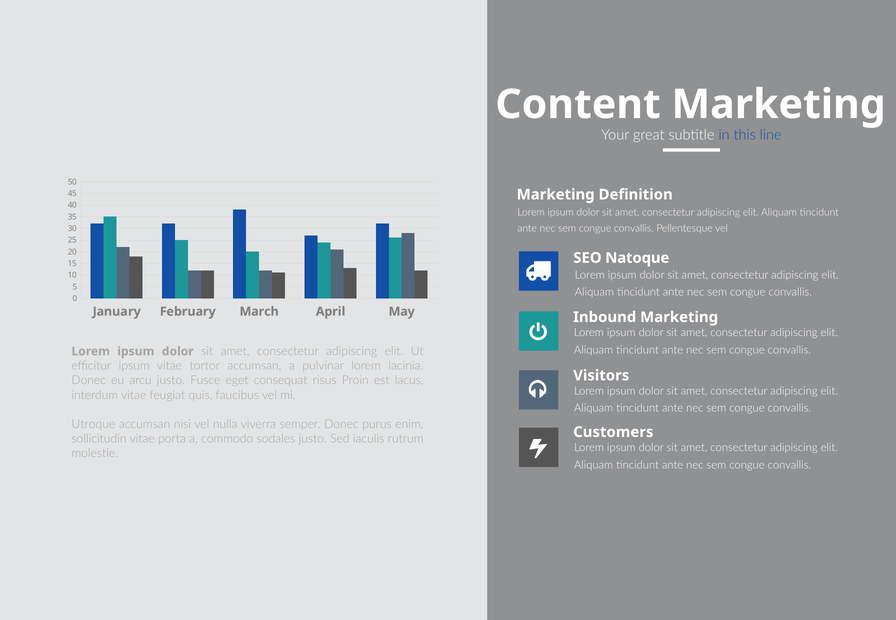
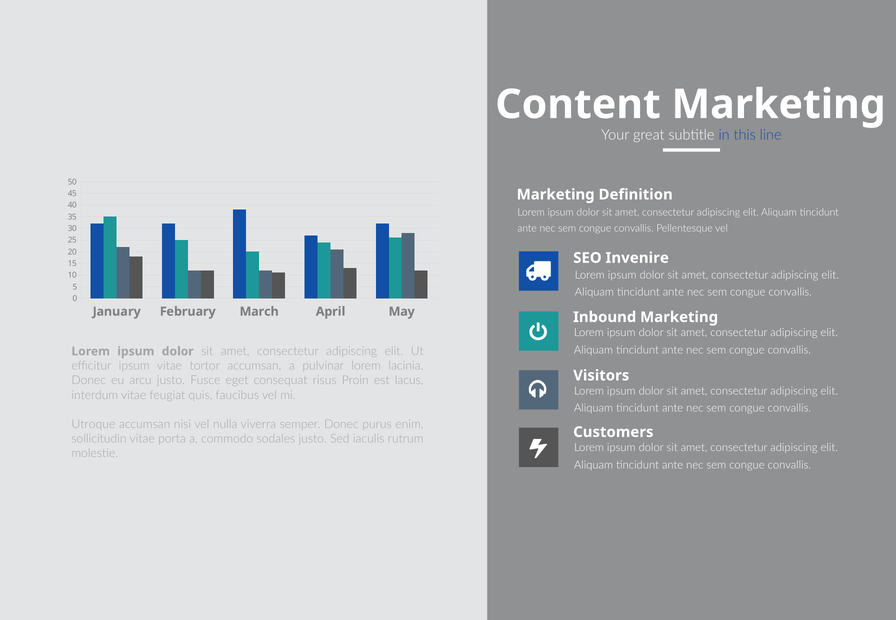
Natoque: Natoque -> Invenire (637, 258)
